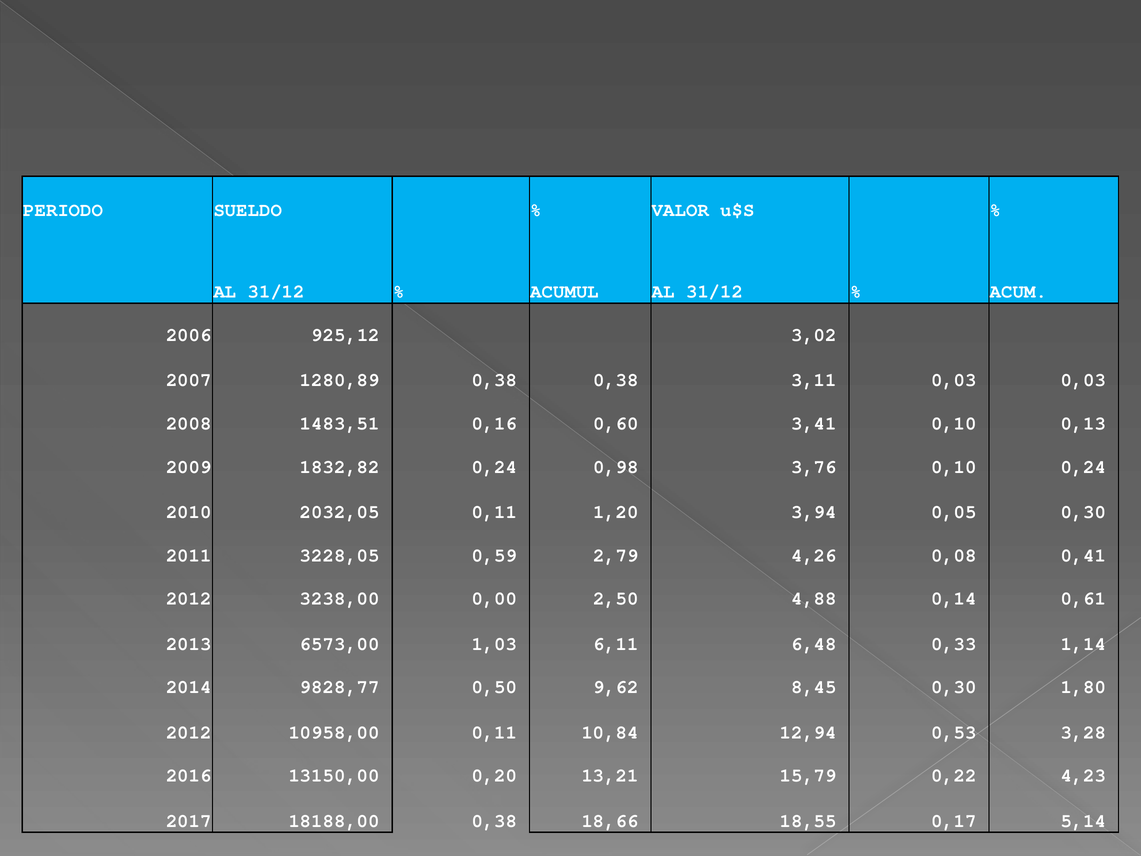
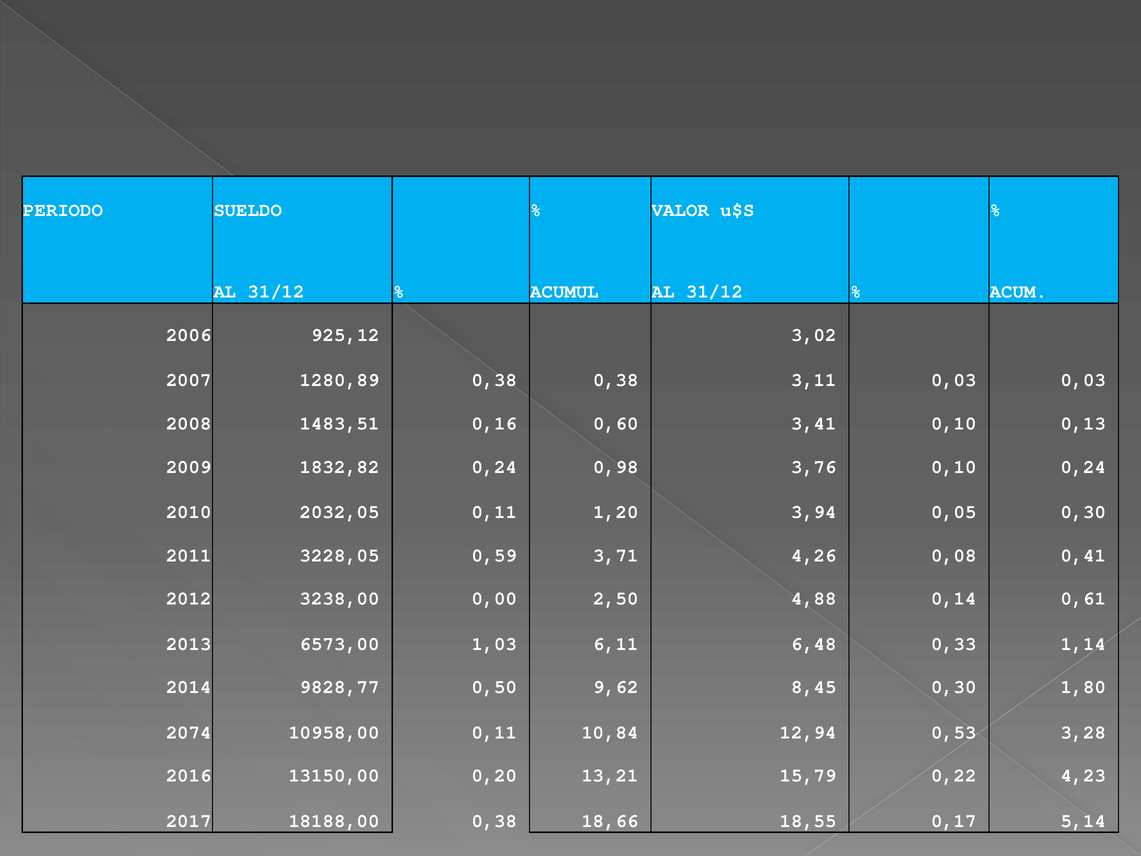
2,79: 2,79 -> 3,71 (616, 555)
2012: 2012 -> 2074 (189, 732)
